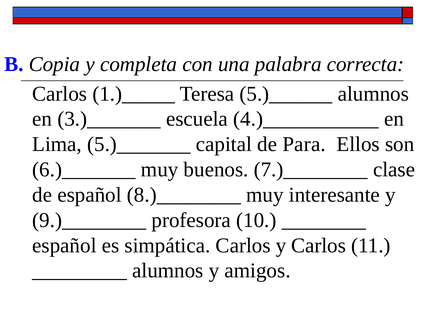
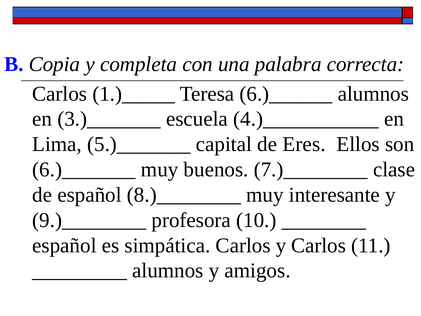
5.)______: 5.)______ -> 6.)______ (286, 94)
Para: Para -> Eres (304, 144)
